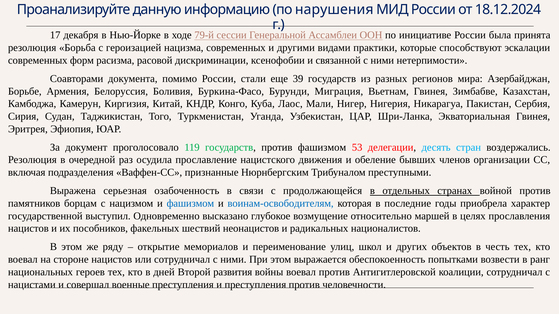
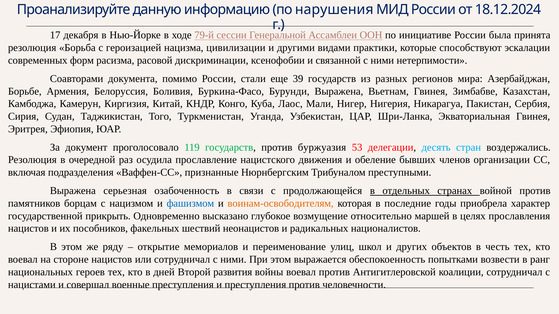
нацизма современных: современных -> цивилизации (236, 48)
Бурунди Миграция: Миграция -> Выражена (339, 91)
против фашизмом: фашизмом -> буржуазия (322, 148)
воинам-освободителям colour: blue -> orange (281, 204)
выступил: выступил -> прикрыть (108, 216)
